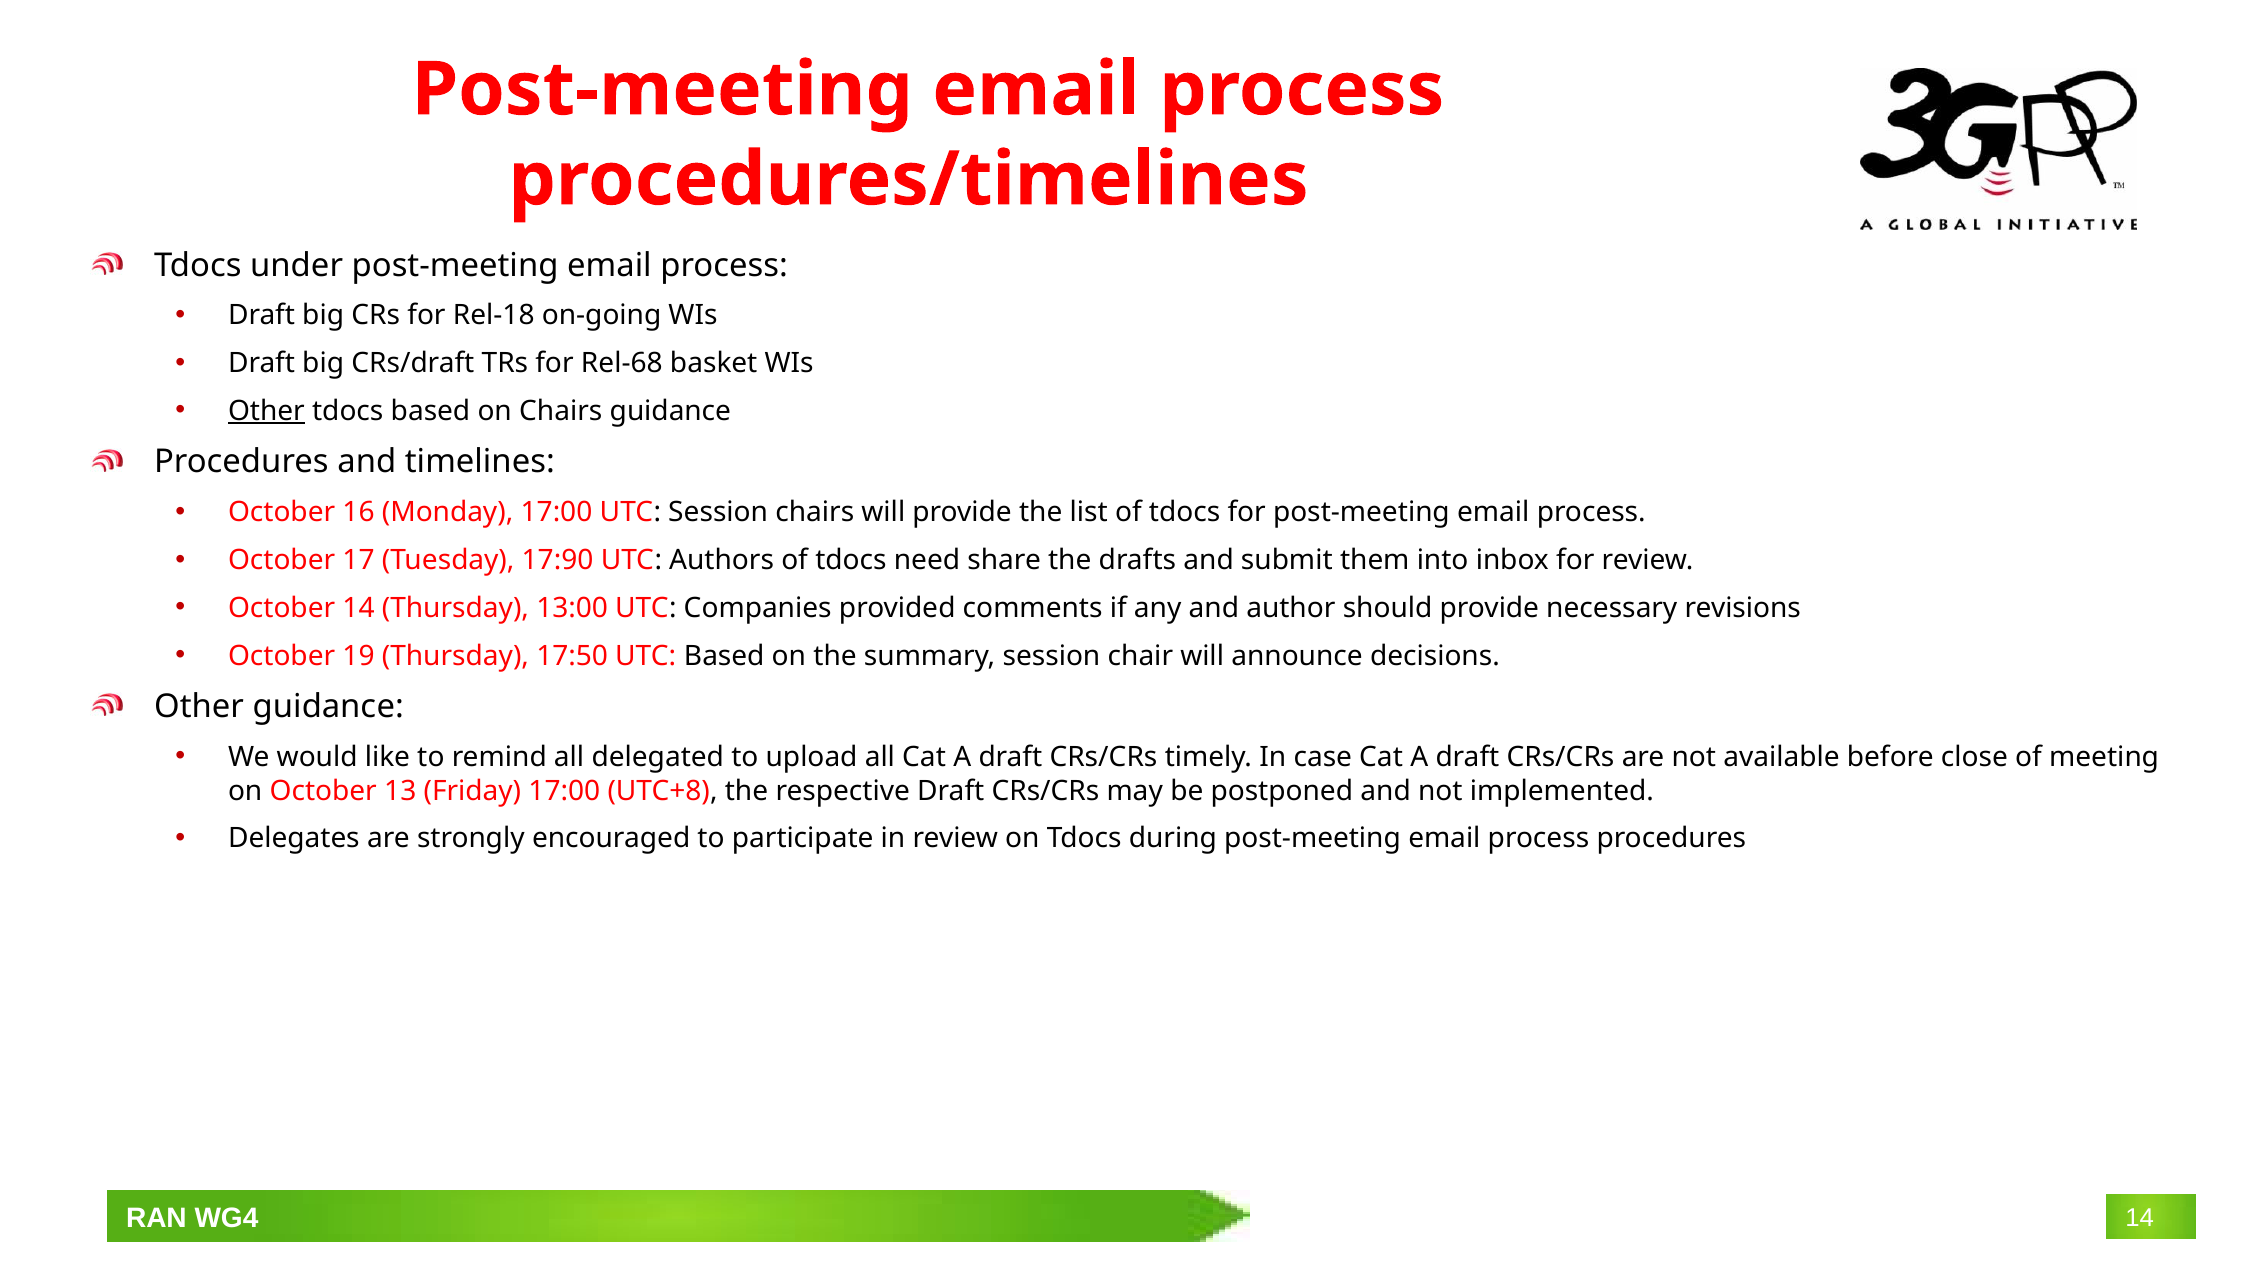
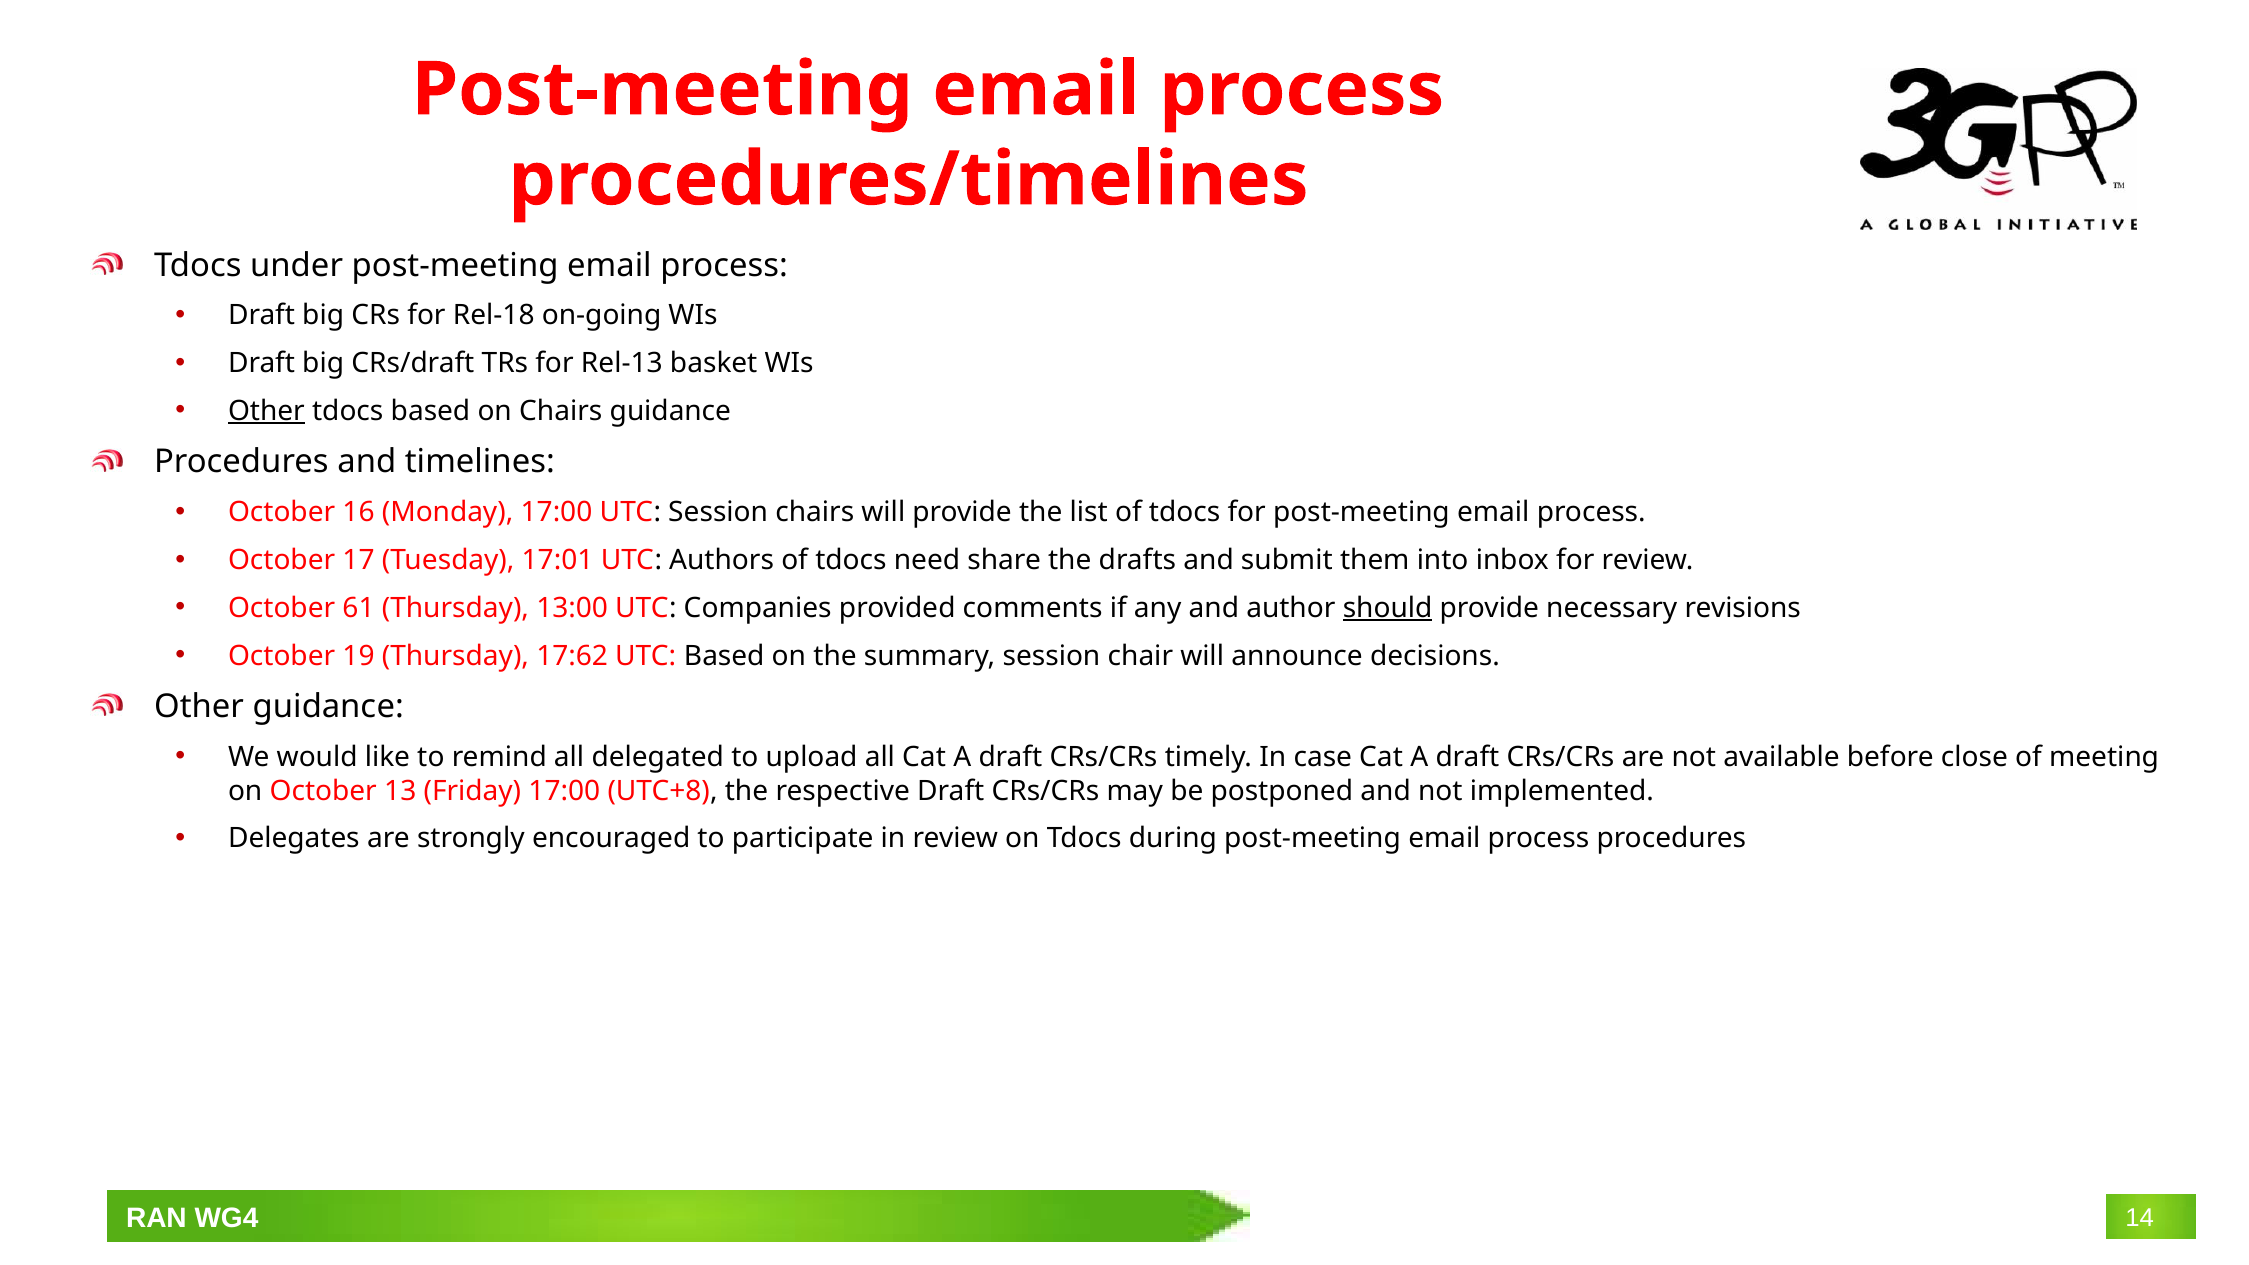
Rel-68: Rel-68 -> Rel-13 (622, 363)
17:90: 17:90 -> 17:01 (558, 560)
October 14: 14 -> 61 (358, 608)
should underline: none -> present (1388, 608)
17:50: 17:50 -> 17:62 (572, 656)
